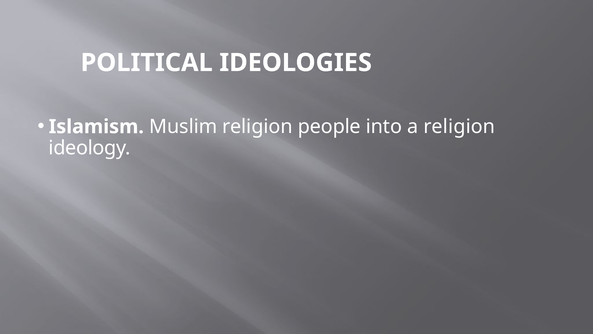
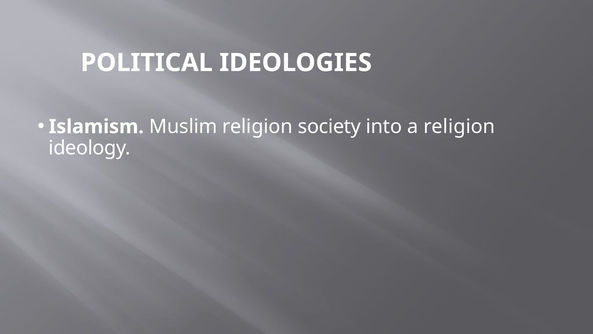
people: people -> society (329, 127)
